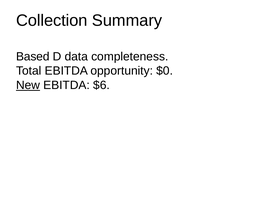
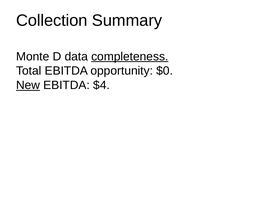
Based: Based -> Monte (33, 56)
completeness underline: none -> present (130, 56)
$6: $6 -> $4 (101, 85)
